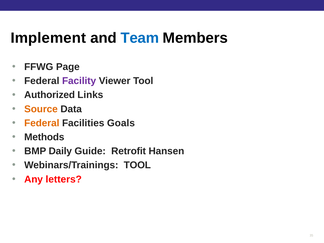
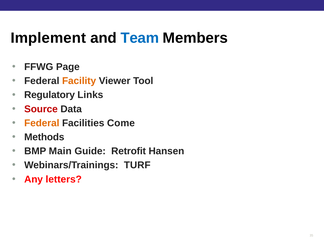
Facility colour: purple -> orange (79, 81)
Authorized: Authorized -> Regulatory (50, 95)
Source colour: orange -> red (41, 109)
Goals: Goals -> Come (121, 123)
Daily: Daily -> Main (60, 151)
Webinars/Trainings TOOL: TOOL -> TURF (137, 165)
